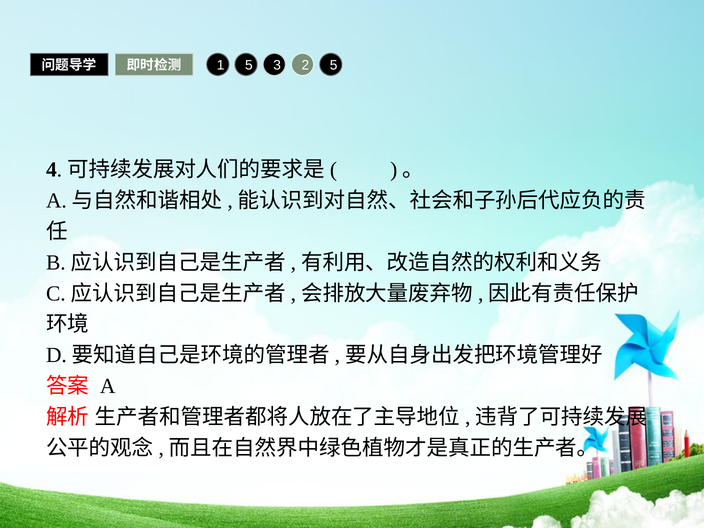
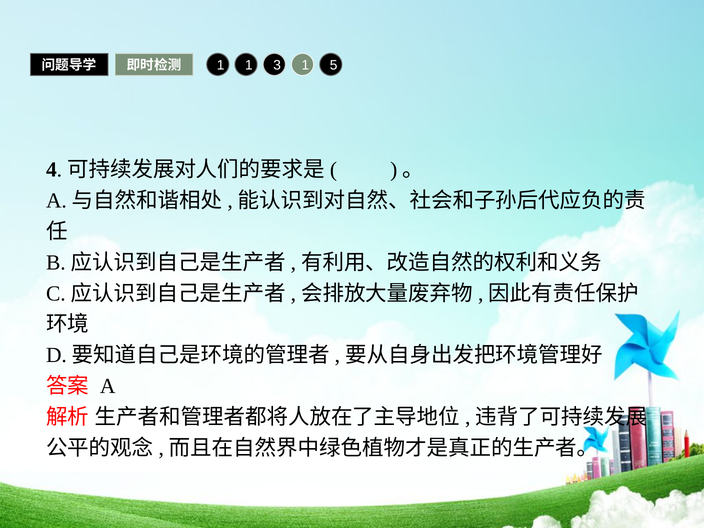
1 5: 5 -> 1 (249, 65)
3 2: 2 -> 1 (305, 65)
